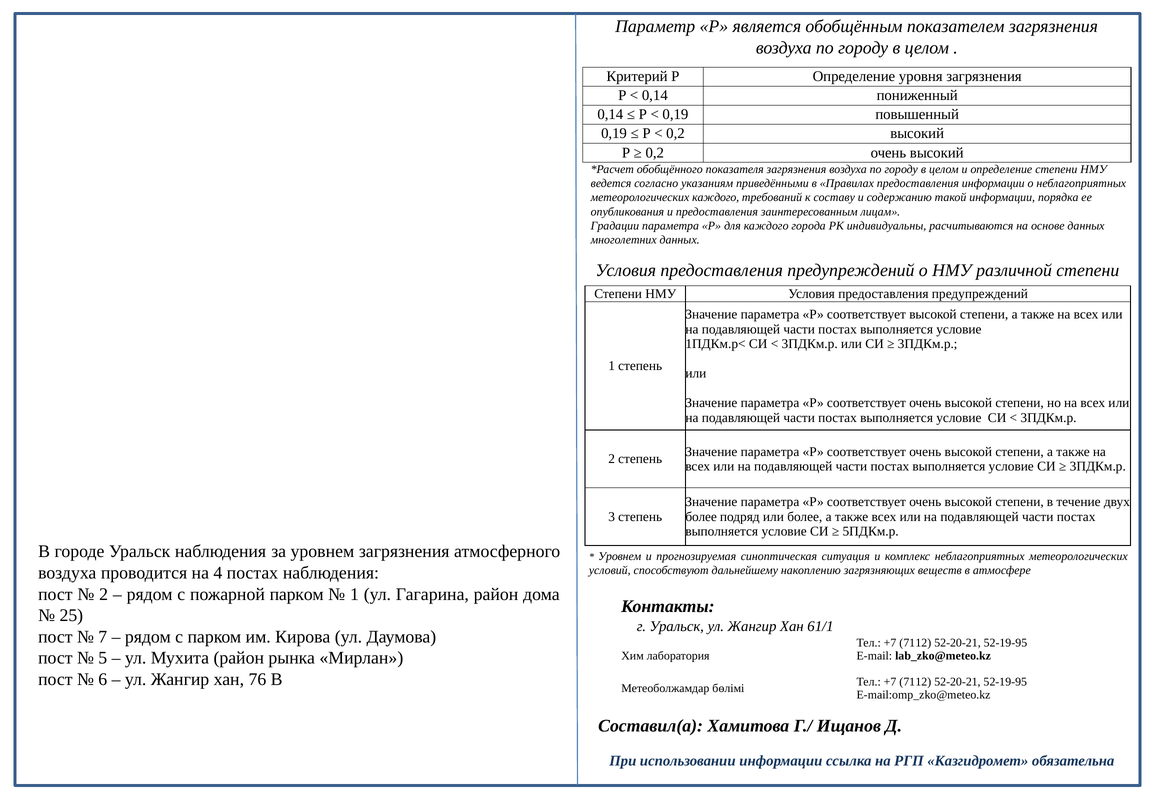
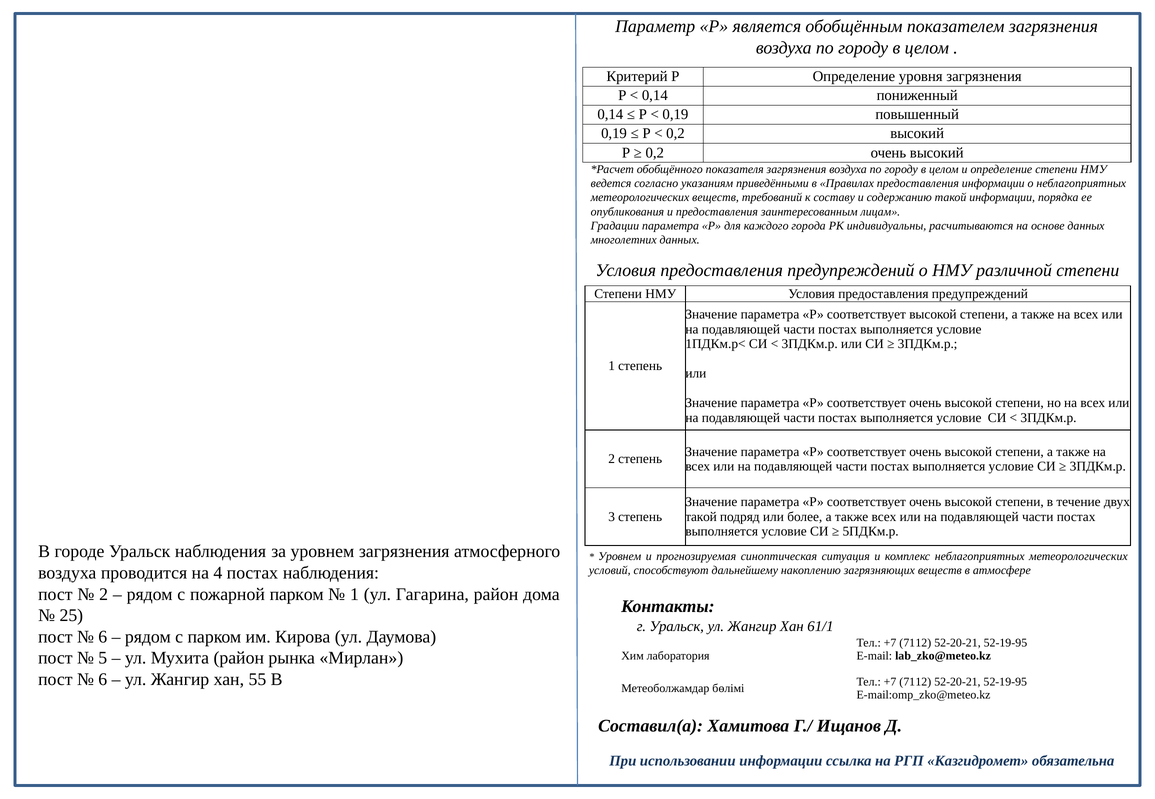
метеорологических каждого: каждого -> веществ (716, 198)
более: более -> такой (701, 517)
7: 7 -> 6 (103, 637)
76: 76 -> 55 (257, 680)
